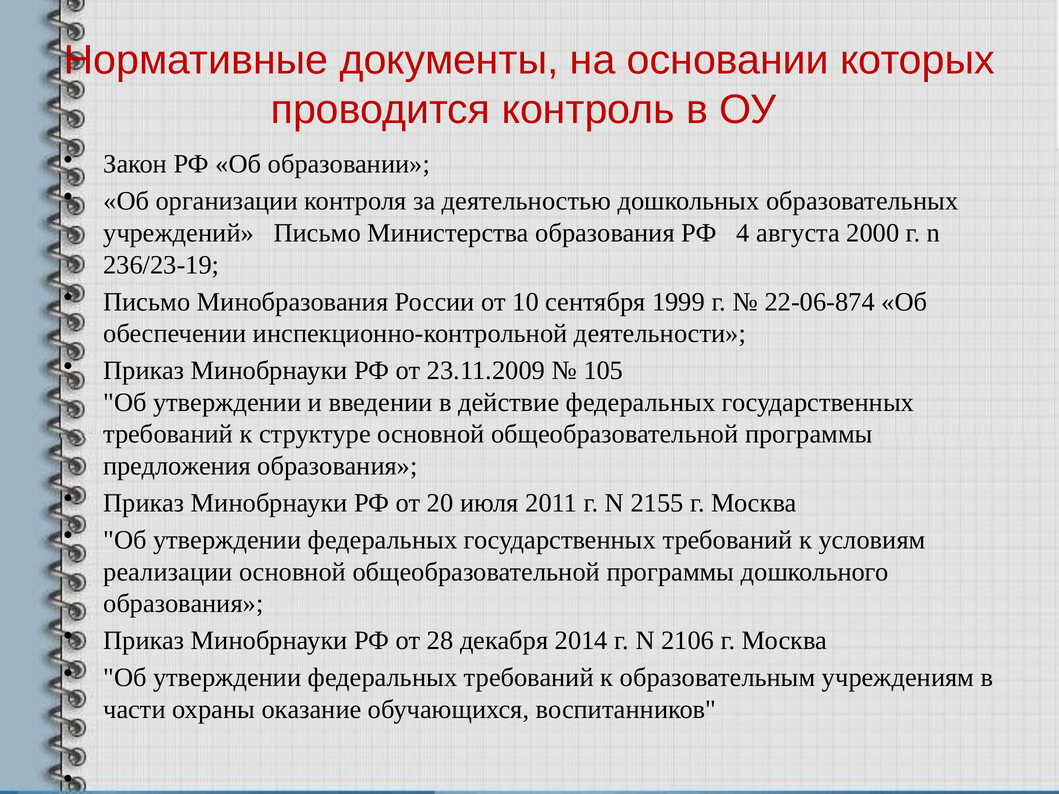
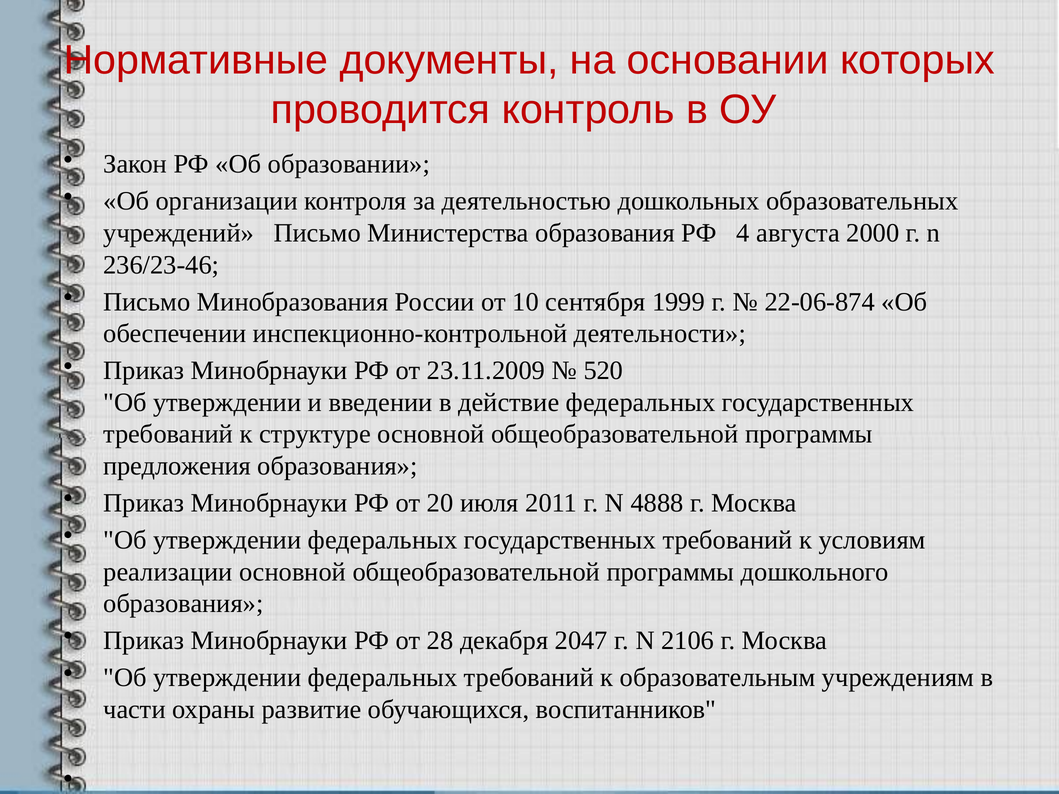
236/23-19: 236/23-19 -> 236/23-46 (161, 265)
105: 105 -> 520 (603, 371)
2155: 2155 -> 4888 (657, 503)
2014: 2014 -> 2047 (581, 641)
оказание: оказание -> развитие (312, 710)
